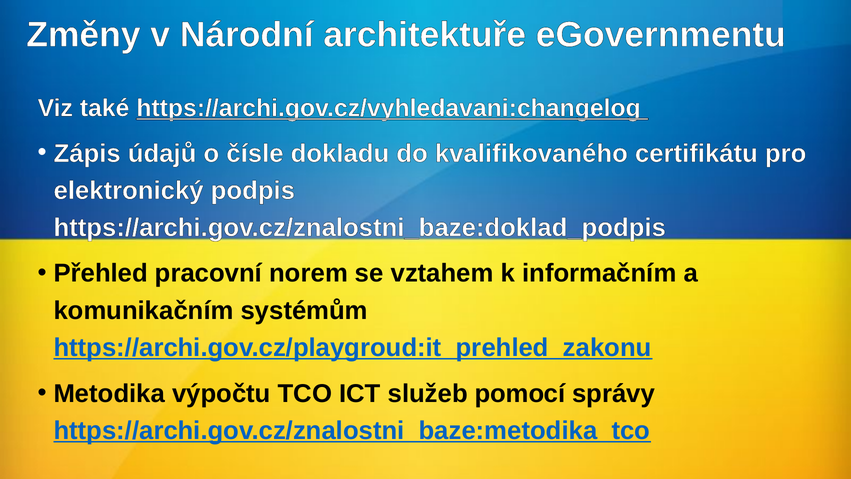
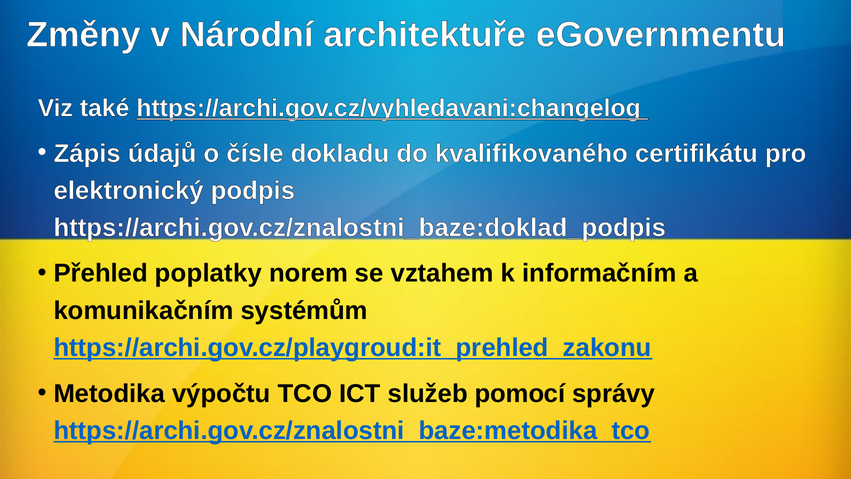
pracovní: pracovní -> poplatky (208, 273)
